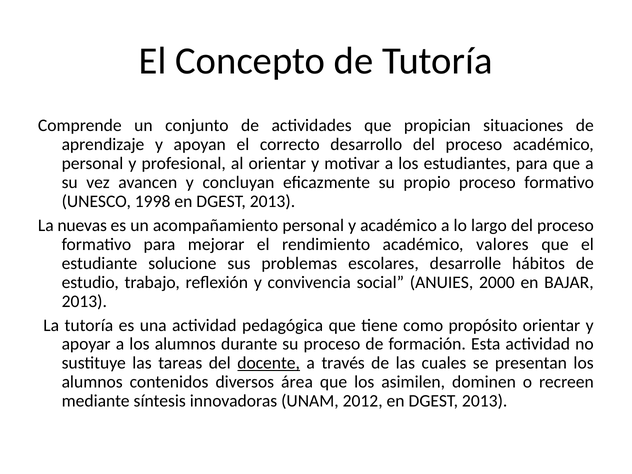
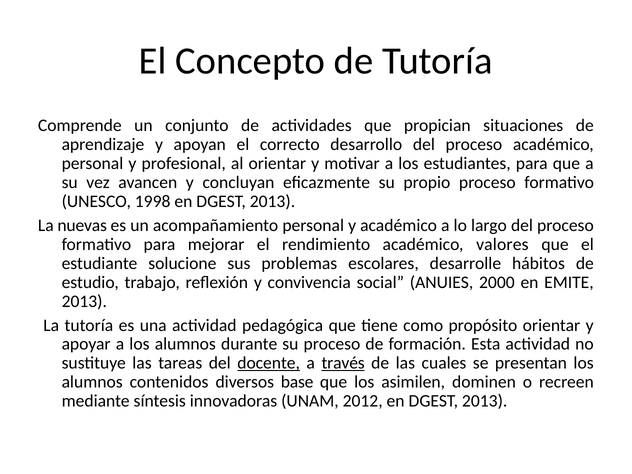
BAJAR: BAJAR -> EMITE (569, 282)
través underline: none -> present (343, 363)
área: área -> base (297, 382)
